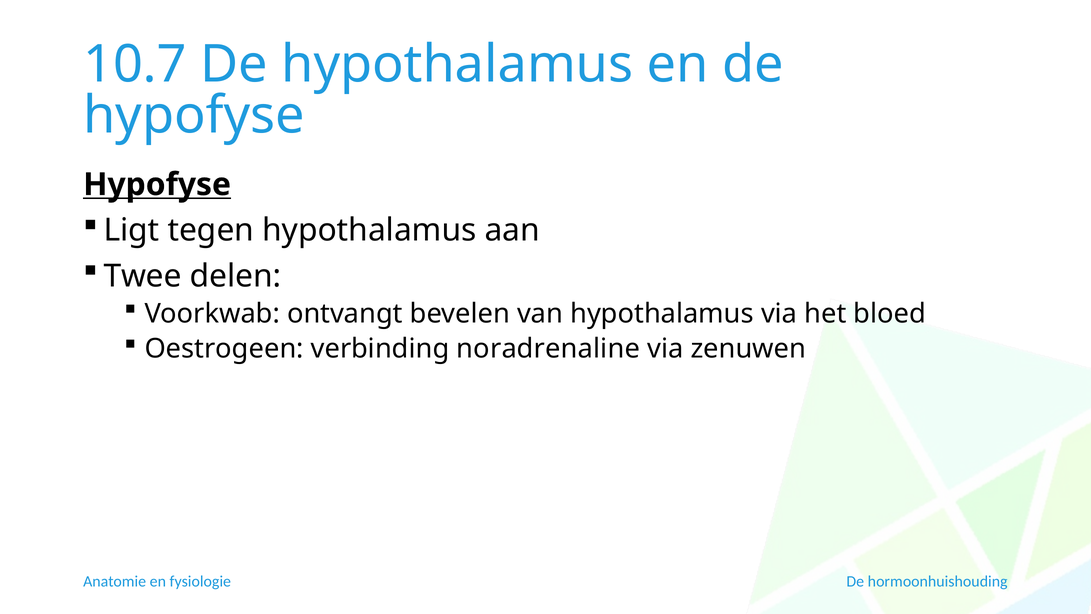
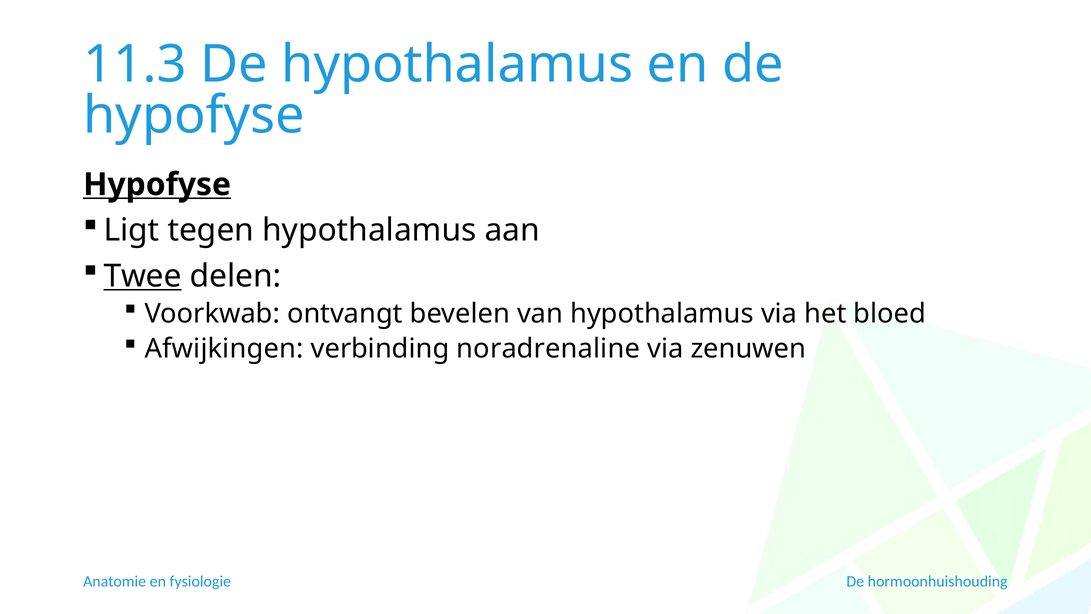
10.7: 10.7 -> 11.3 (135, 65)
Twee underline: none -> present (143, 276)
Oestrogeen: Oestrogeen -> Afwijkingen (224, 349)
